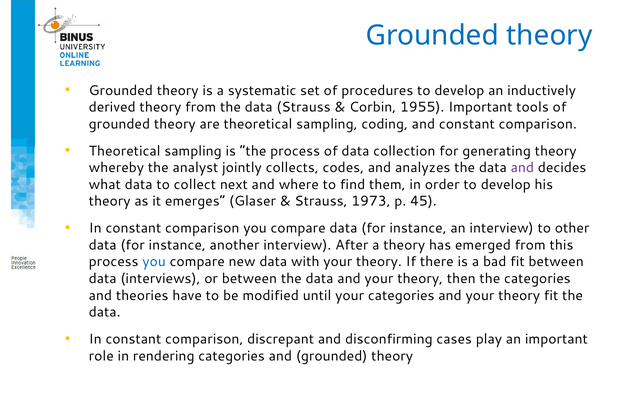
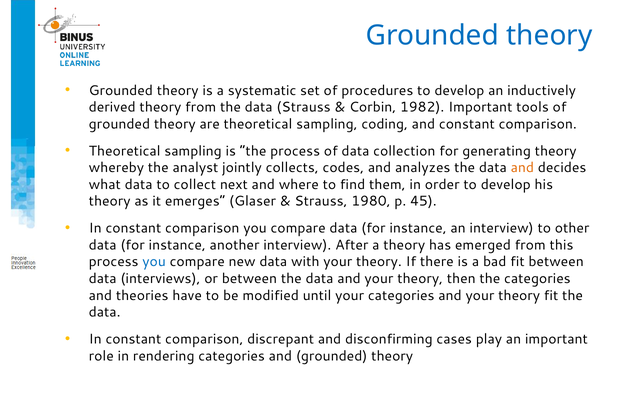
1955: 1955 -> 1982 (422, 107)
and colour: purple -> orange (522, 168)
1973: 1973 -> 1980 (371, 201)
